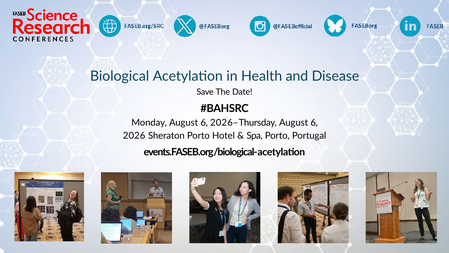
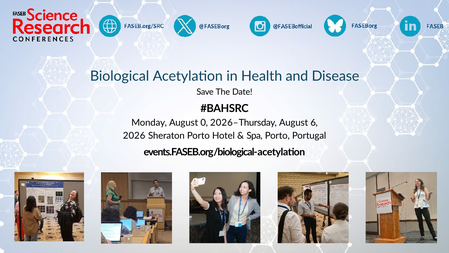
Monday August 6: 6 -> 0 (204, 122)
